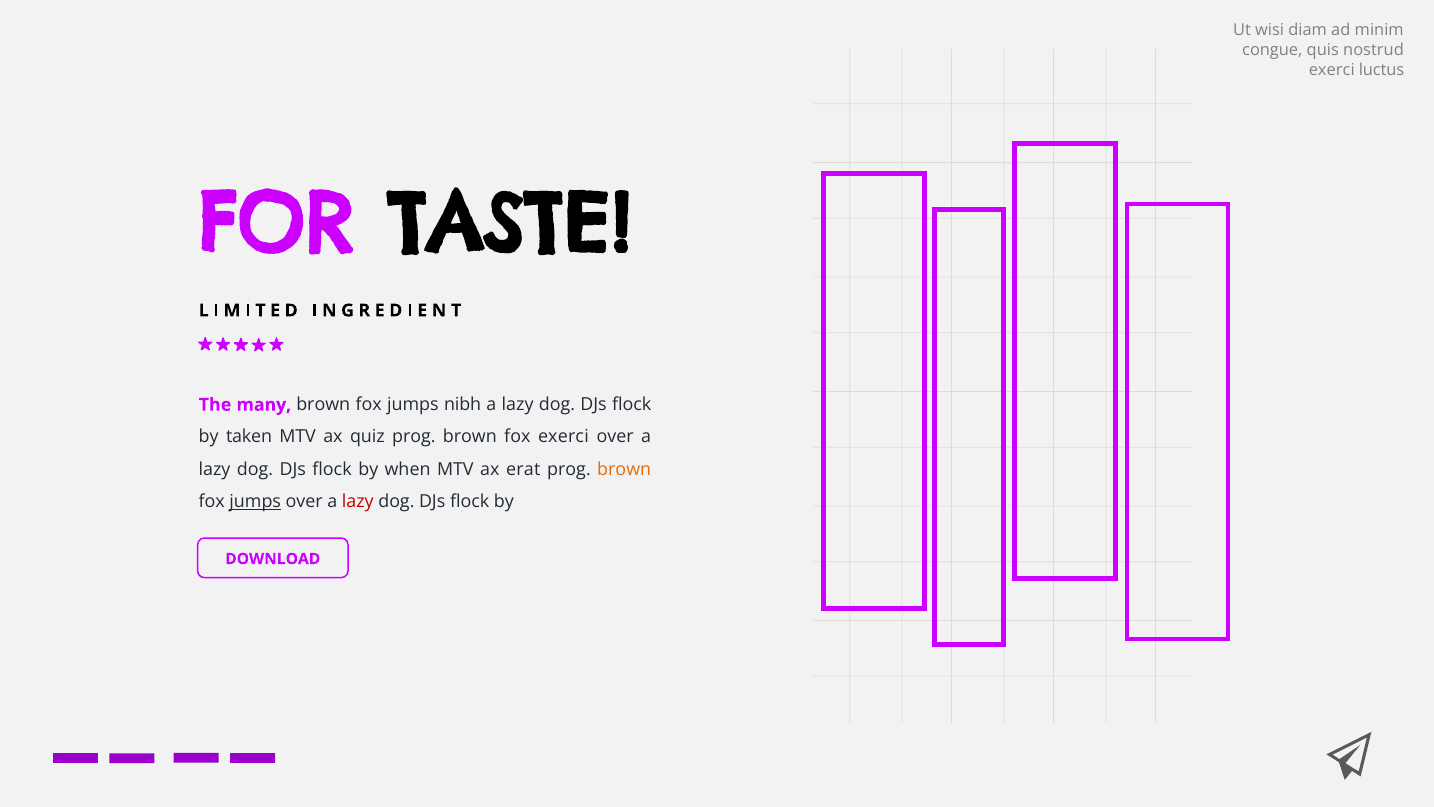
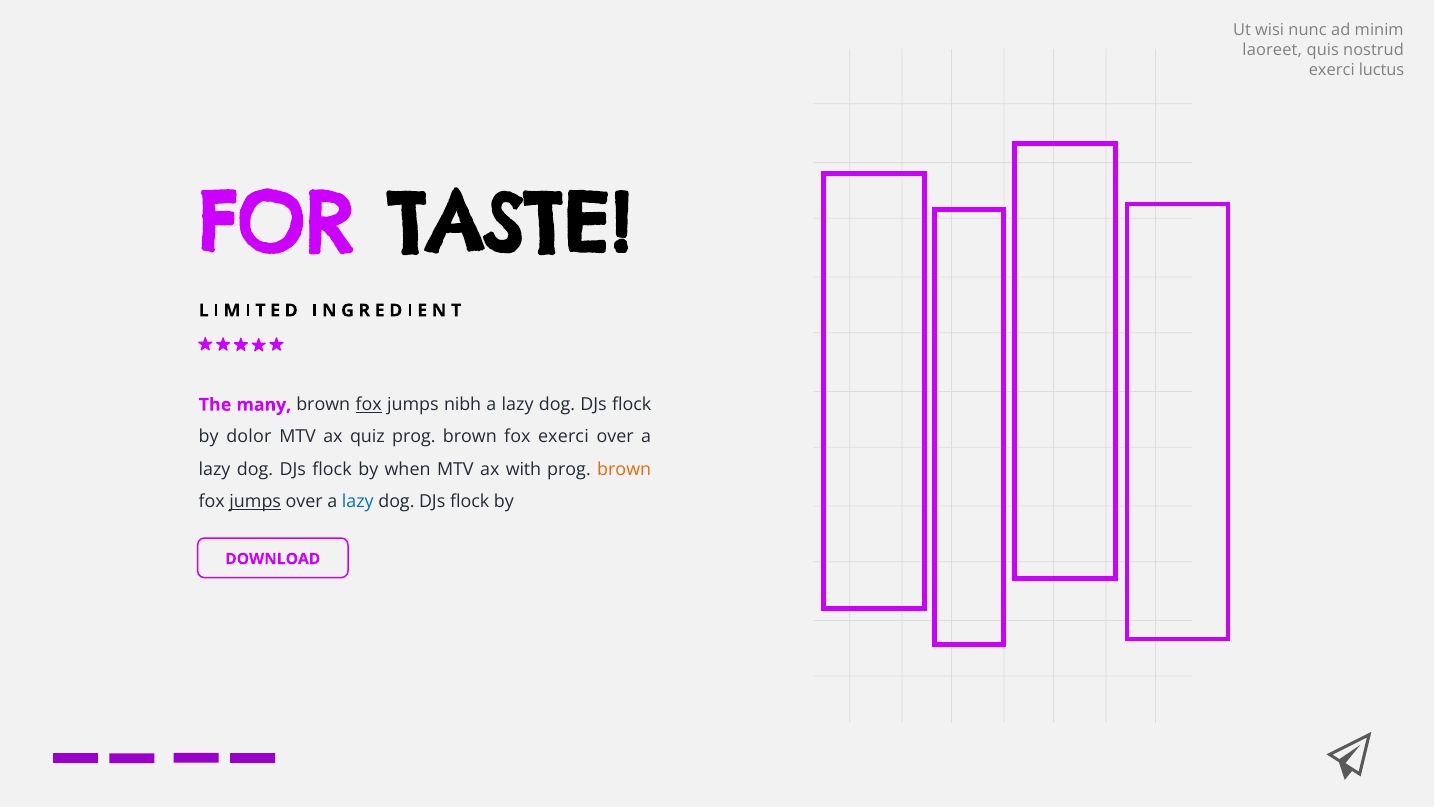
diam: diam -> nunc (1308, 30)
congue: congue -> laoreet (1272, 50)
fox underline: none -> present (369, 405)
taken: taken -> dolor (249, 437)
erat: erat -> with (523, 469)
lazy colour: red -> blue (358, 501)
